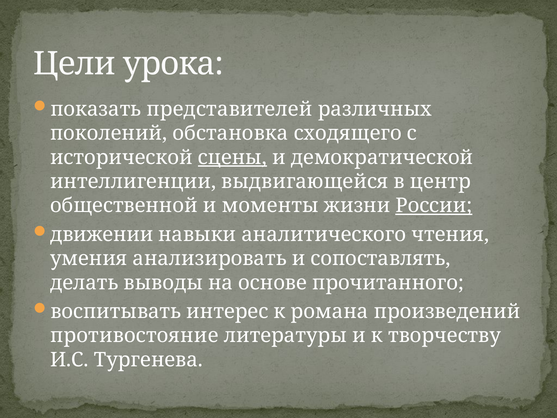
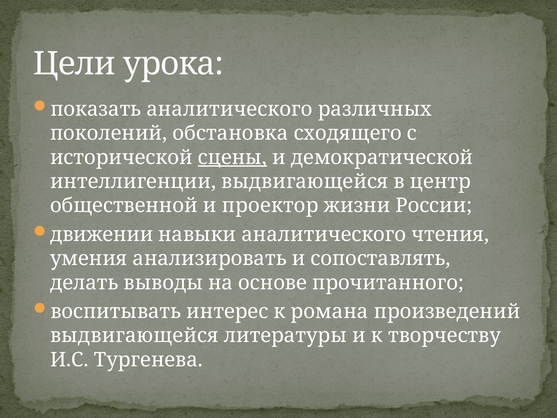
показать представителей: представителей -> аналитического (229, 109)
моменты: моменты -> проектор (270, 206)
России underline: present -> none (434, 206)
противостояние: противостояние -> выдвигающейся (134, 335)
